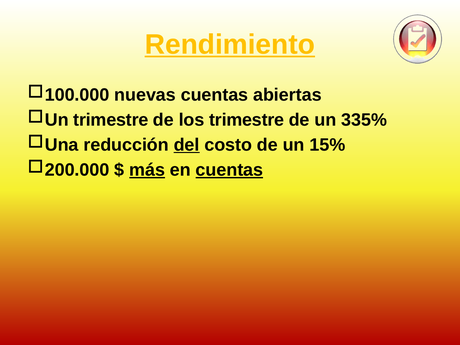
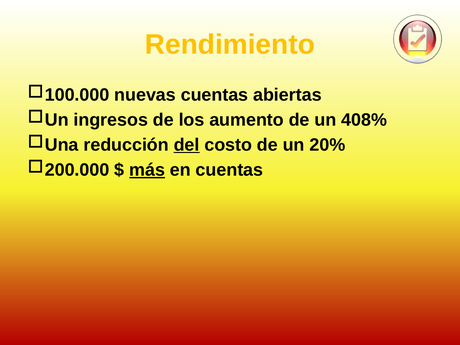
Rendimiento underline: present -> none (230, 45)
trimestre: trimestre -> ingresos (111, 120)
los trimestre: trimestre -> aumento (247, 120)
335%: 335% -> 408% (364, 120)
15%: 15% -> 20% (327, 145)
cuentas underline: present -> none (229, 170)
